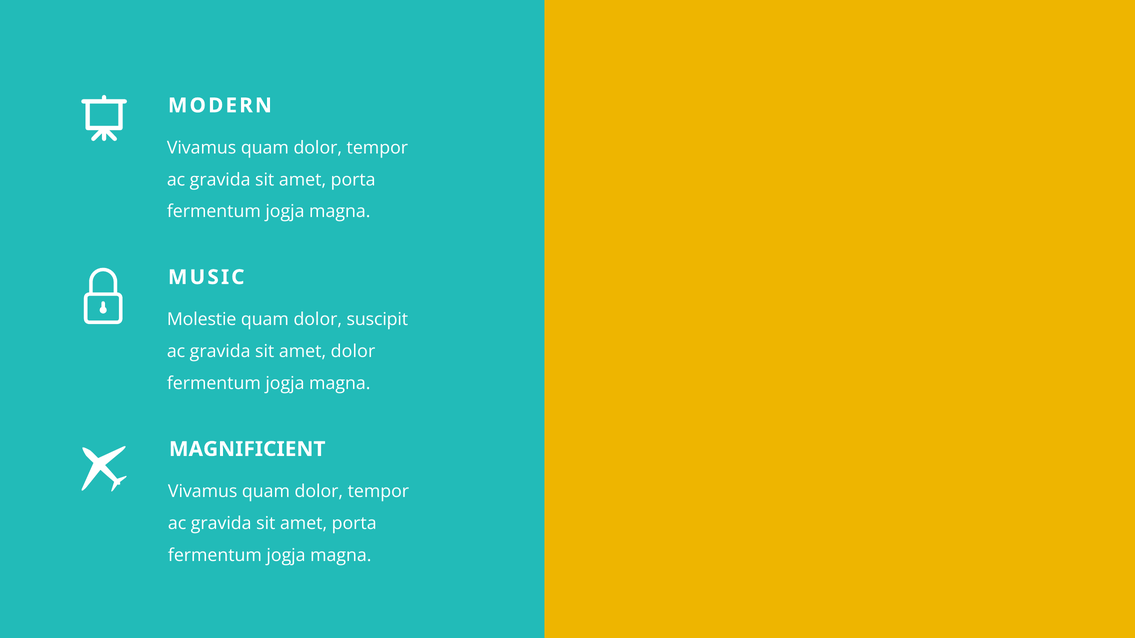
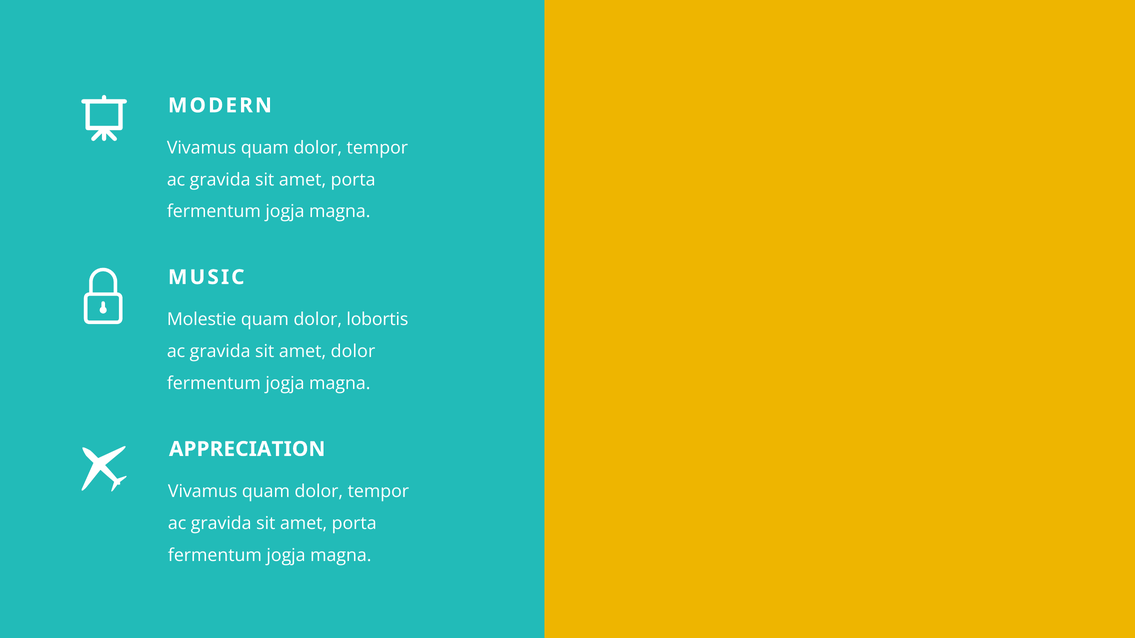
suscipit: suscipit -> lobortis (377, 320)
MAGNIFICIENT: MAGNIFICIENT -> APPRECIATION (247, 449)
